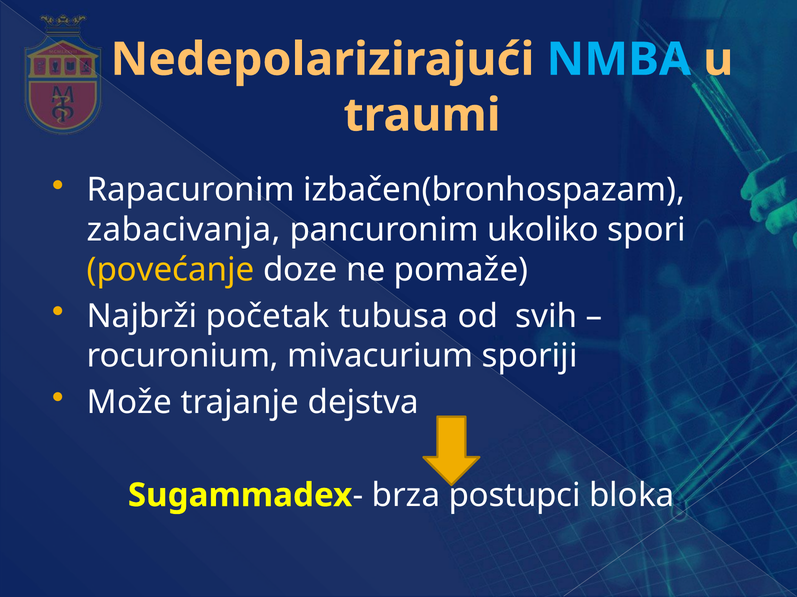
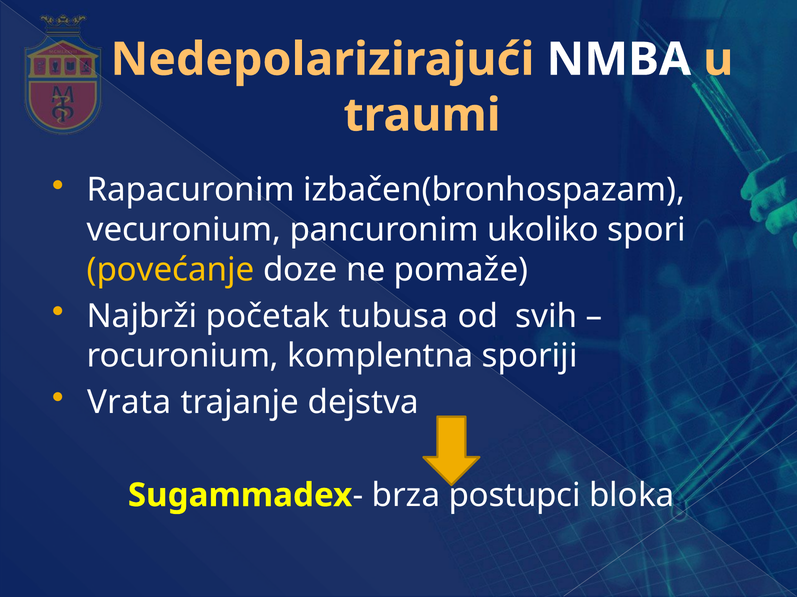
NMBA colour: light blue -> white (619, 60)
zabacivanja: zabacivanja -> vecuronium (184, 230)
mivacurium: mivacurium -> komplentna (380, 356)
Može: Može -> Vrata (129, 403)
